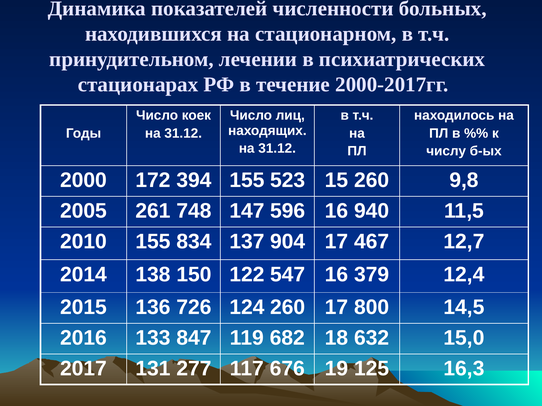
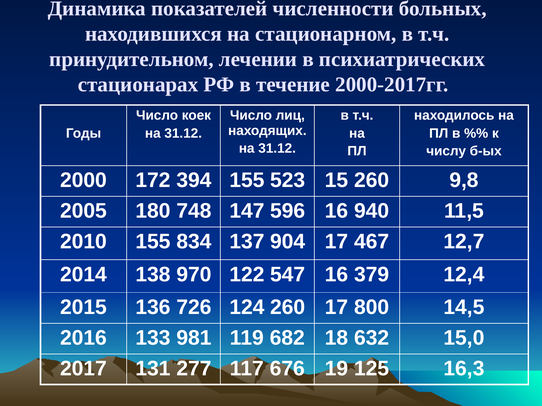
261: 261 -> 180 (153, 211)
150: 150 -> 970 (194, 275)
847: 847 -> 981 (194, 338)
